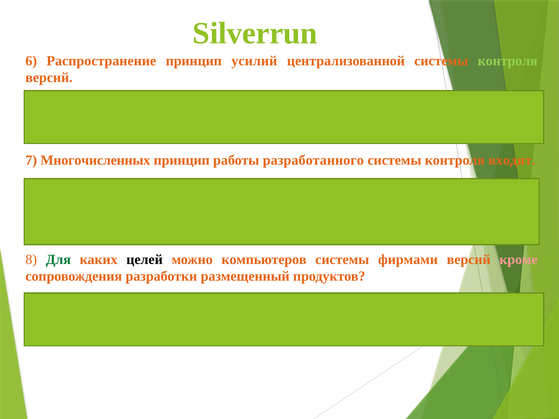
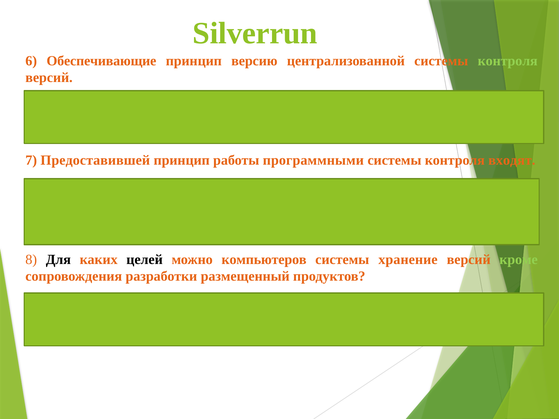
Распространение: Распространение -> Обеспечивающие (101, 61)
принцип усилий: усилий -> версию (254, 61)
Многочисленных: Многочисленных -> Предоставившей (95, 160)
разработанного: разработанного -> программными (313, 160)
Для colour: green -> black (58, 260)
фирмами: фирмами -> хранение (408, 260)
кроме colour: pink -> light green (519, 260)
